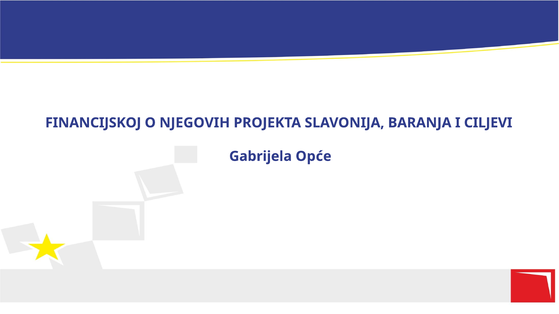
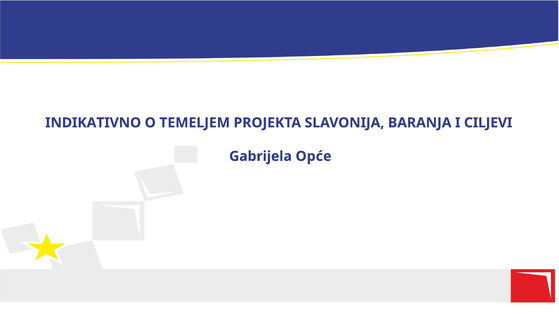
FINANCIJSKOJ: FINANCIJSKOJ -> INDIKATIVNO (93, 123)
NJEGOVIH: NJEGOVIH -> TEMELJEM (195, 123)
